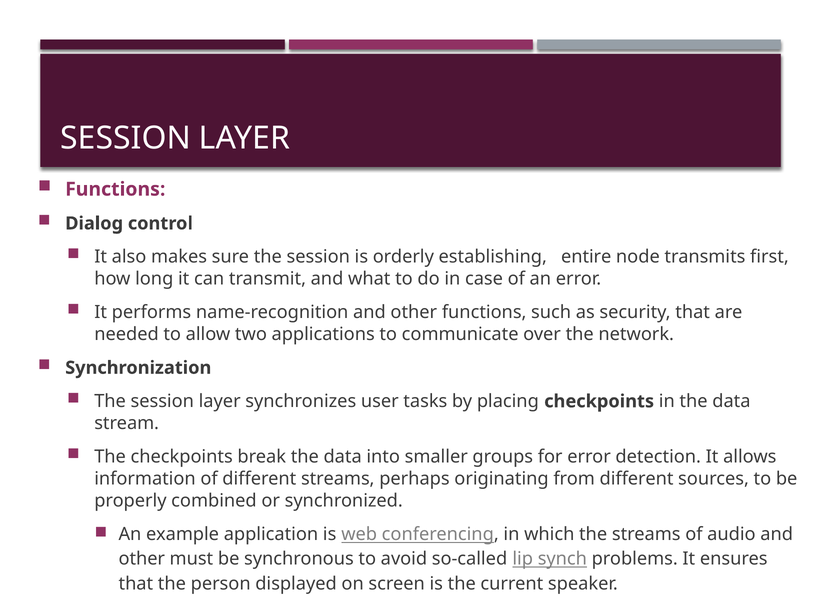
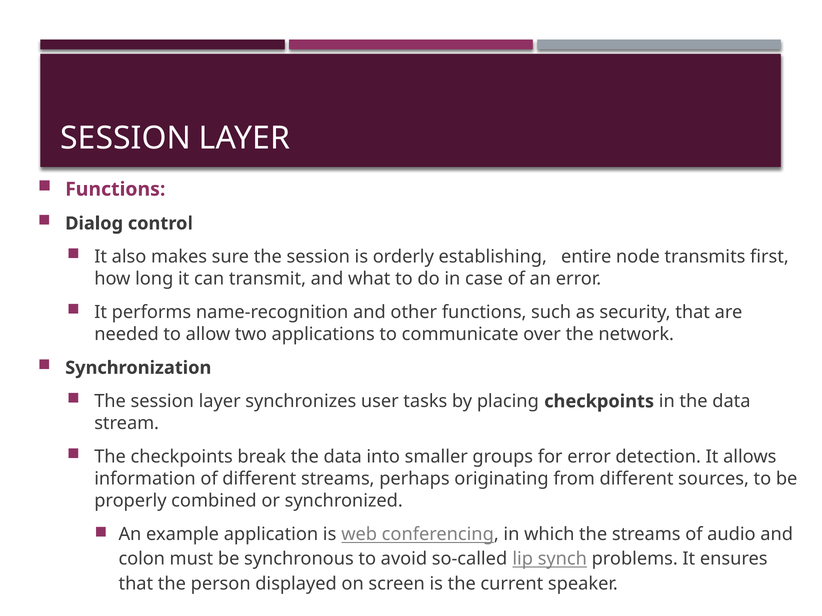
other: other -> colon (142, 559)
